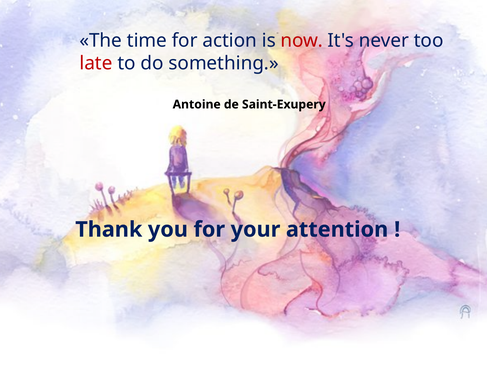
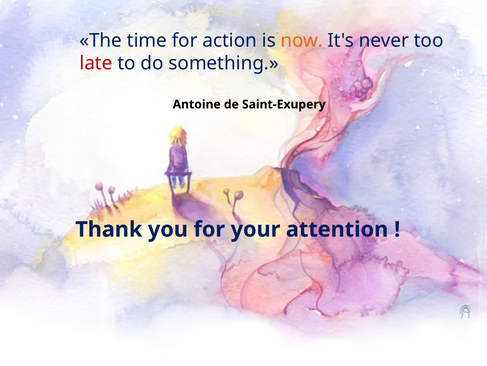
now colour: red -> orange (302, 40)
